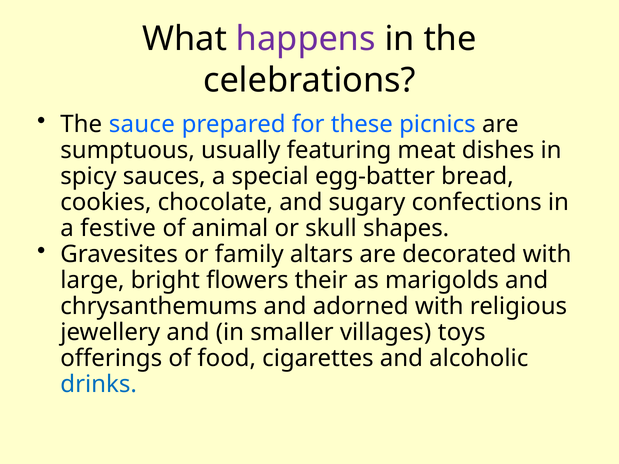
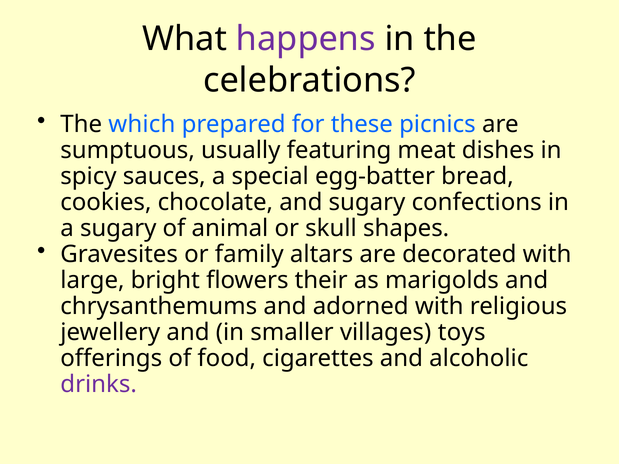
sauce: sauce -> which (142, 124)
a festive: festive -> sugary (118, 228)
drinks colour: blue -> purple (99, 384)
